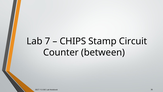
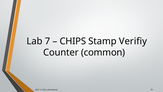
Circuit: Circuit -> Verifiy (133, 41)
between: between -> common (103, 52)
